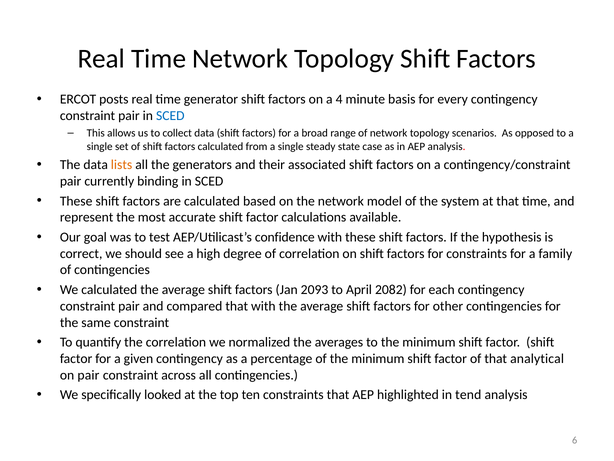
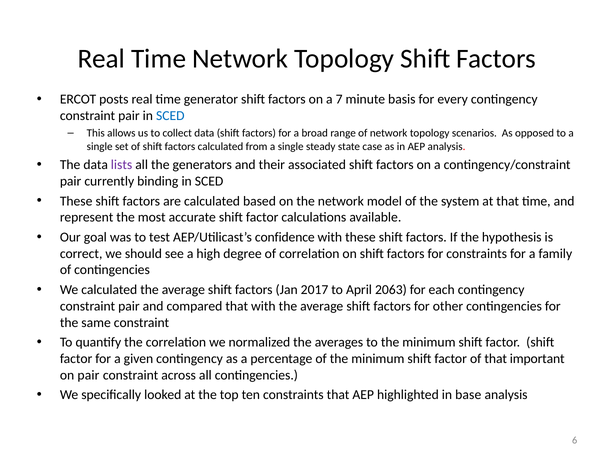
4: 4 -> 7 (339, 99)
lists colour: orange -> purple (122, 165)
2093: 2093 -> 2017 (315, 289)
2082: 2082 -> 2063 (391, 289)
analytical: analytical -> important (537, 358)
tend: tend -> base (468, 394)
